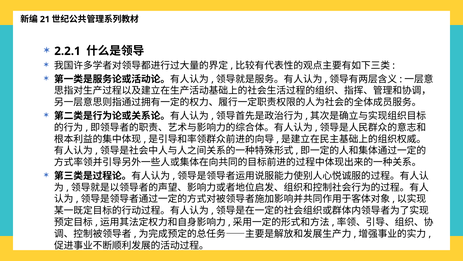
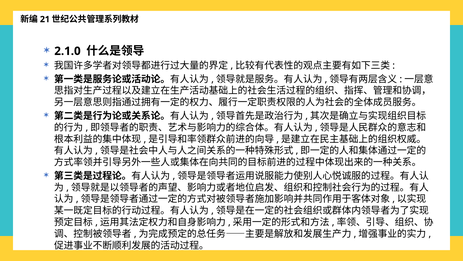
2.2.1: 2.2.1 -> 2.1.0 (67, 51)
